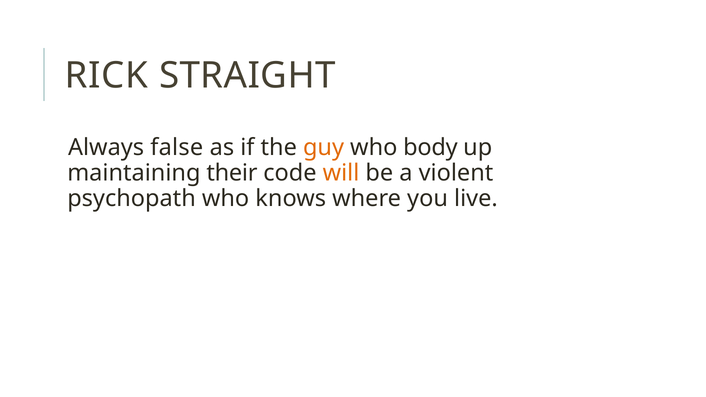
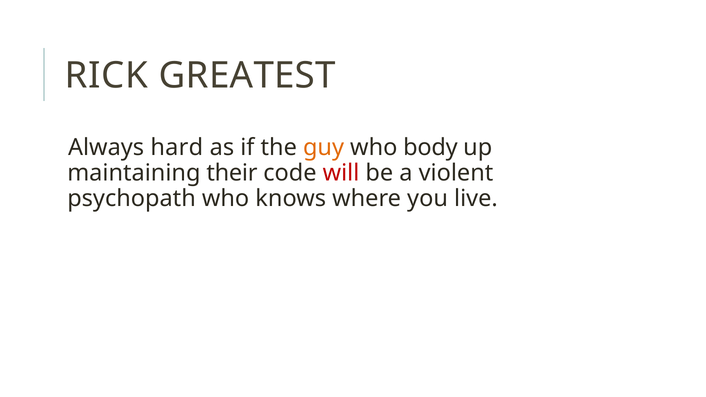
STRAIGHT: STRAIGHT -> GREATEST (247, 76)
false: false -> hard (177, 148)
will colour: orange -> red (341, 173)
